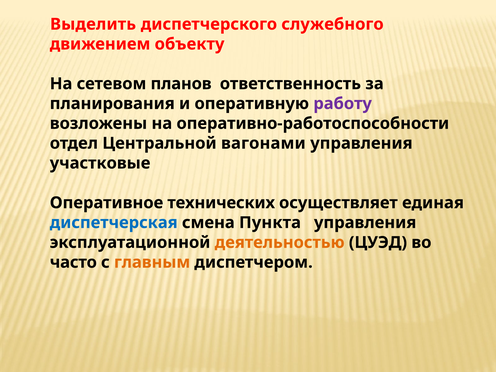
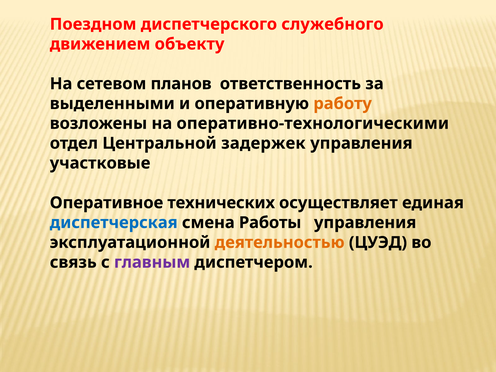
Выделить: Выделить -> Поездном (93, 24)
планирования: планирования -> выделенными (112, 104)
работу colour: purple -> orange (343, 104)
оперативно-работоспособности: оперативно-работоспособности -> оперативно-технологическими (313, 123)
вагонами: вагонами -> задержек (263, 143)
Пункта: Пункта -> Работы (270, 223)
часто: часто -> связь (73, 262)
главным colour: orange -> purple (152, 262)
